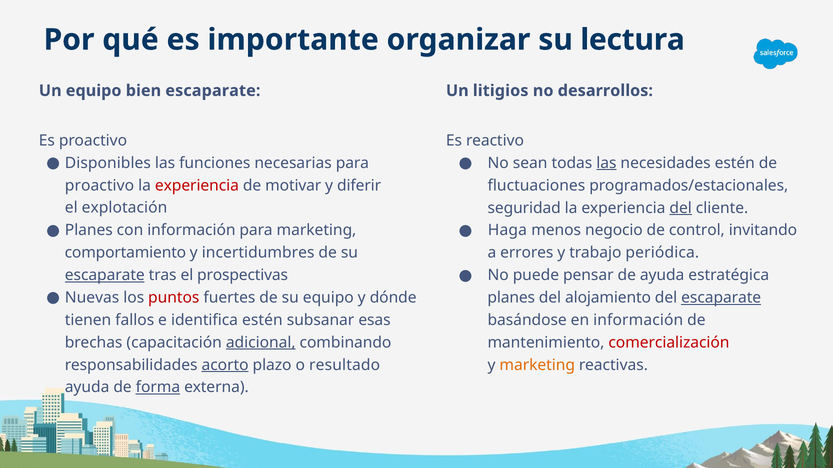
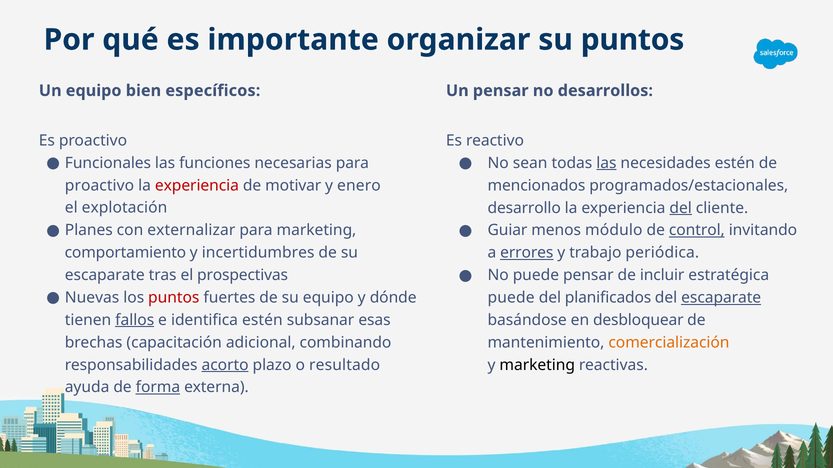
su lectura: lectura -> puntos (632, 40)
bien escaparate: escaparate -> específicos (213, 91)
Un litigios: litigios -> pensar (501, 91)
Disponibles: Disponibles -> Funcionales (108, 163)
diferir: diferir -> enero (359, 186)
fluctuaciones: fluctuaciones -> mencionados (536, 186)
seguridad: seguridad -> desarrollo (524, 208)
con información: información -> externalizar (191, 231)
Haga: Haga -> Guiar (507, 231)
negocio: negocio -> módulo (614, 231)
control underline: none -> present (697, 231)
errores underline: none -> present (527, 253)
de ayuda: ayuda -> incluir (662, 276)
escaparate underline: present -> none (105, 275)
planes: planes -> puede (511, 298)
alojamiento: alojamiento -> planificados (608, 298)
fallos underline: none -> present (135, 320)
en información: información -> desbloquear (638, 320)
adicional underline: present -> none (261, 343)
comercialización colour: red -> orange (669, 343)
marketing colour: orange -> black (537, 365)
